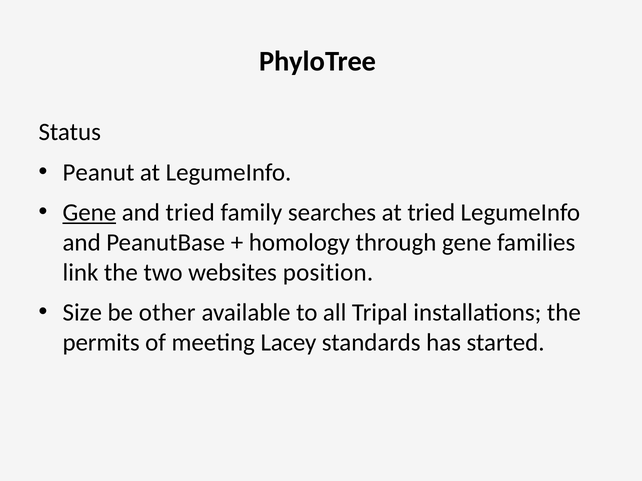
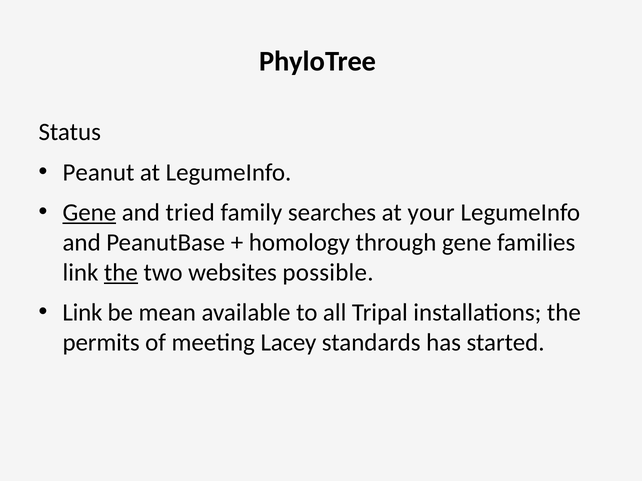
at tried: tried -> your (431, 213)
the underline: none -> present (121, 273)
position: position -> possible (328, 273)
Size: Size -> Link (82, 313)
other: other -> mean (167, 313)
